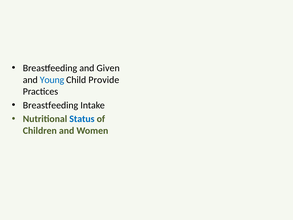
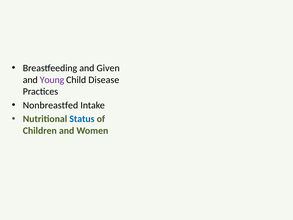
Young colour: blue -> purple (52, 80)
Provide: Provide -> Disease (104, 80)
Breastfeeding: Breastfeeding -> Nonbreastfed (50, 105)
